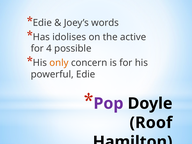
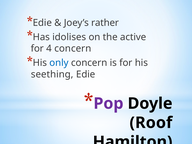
words: words -> rather (105, 23)
4 possible: possible -> concern (73, 49)
only colour: orange -> blue (59, 63)
powerful: powerful -> seething (52, 74)
